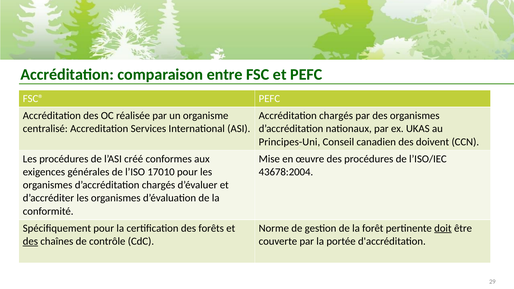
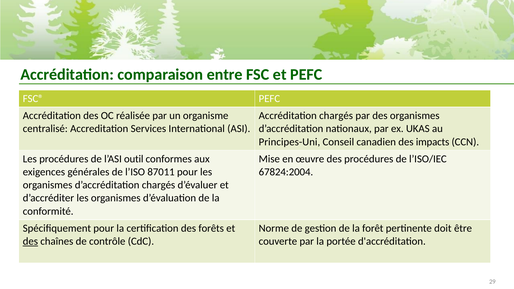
doivent: doivent -> impacts (433, 142)
créé: créé -> outil (134, 159)
17010: 17010 -> 87011 (161, 172)
43678:2004: 43678:2004 -> 67824:2004 (286, 172)
doit underline: present -> none (443, 228)
